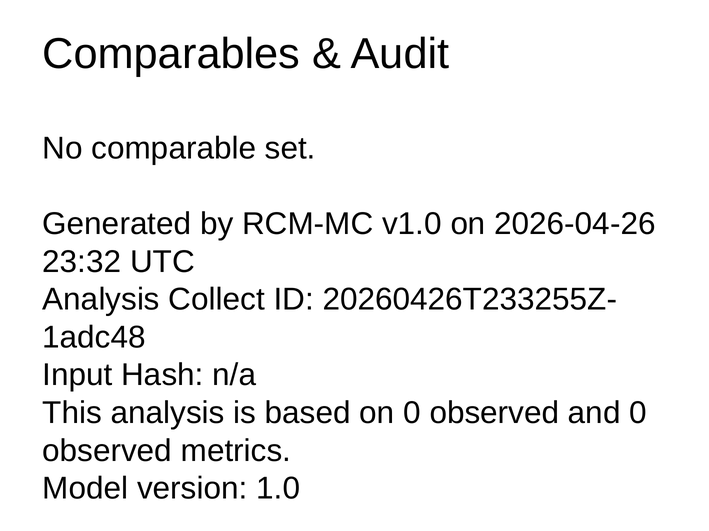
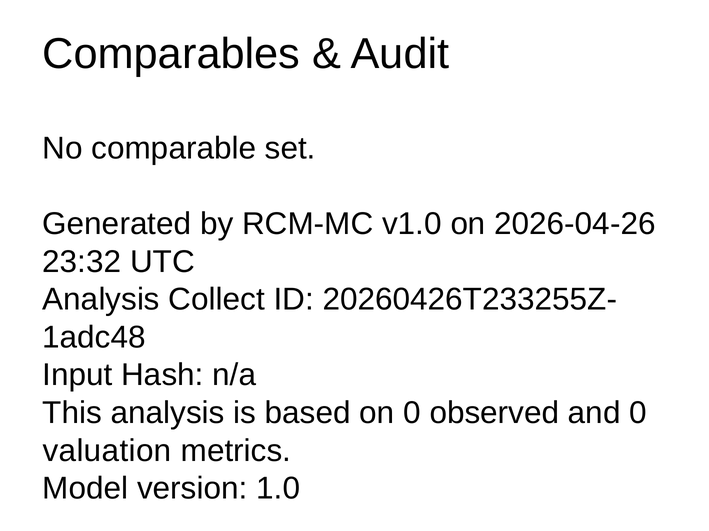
observed: observed -> valuation (107, 451)
